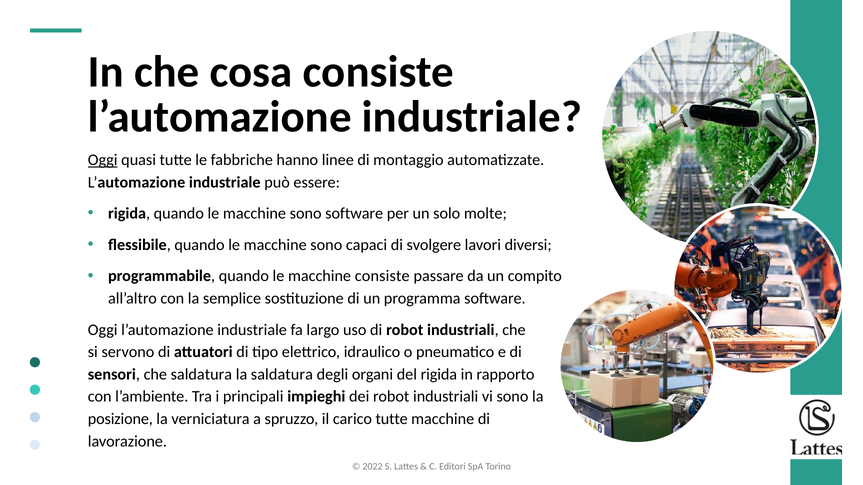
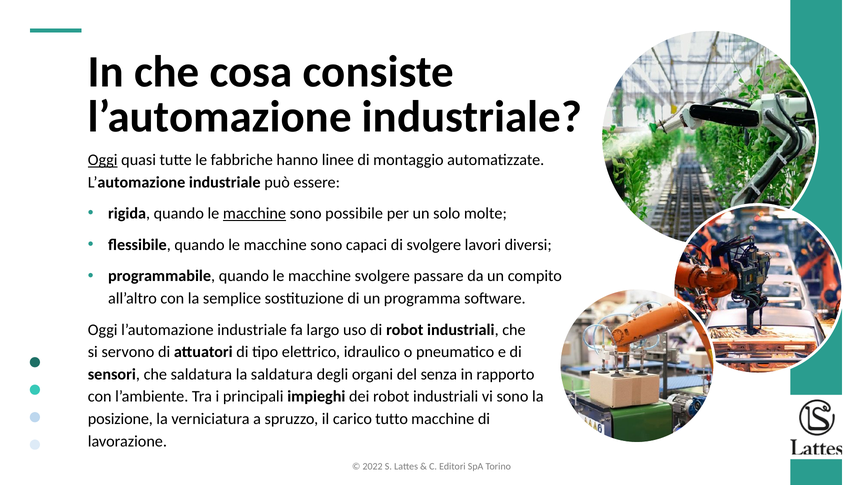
macchine underline: none -> present (254, 214)
sono software: software -> possibile (354, 214)
macchine consiste: consiste -> svolgere (382, 276)
del rigida: rigida -> senza (439, 375)
carico tutte: tutte -> tutto (392, 419)
